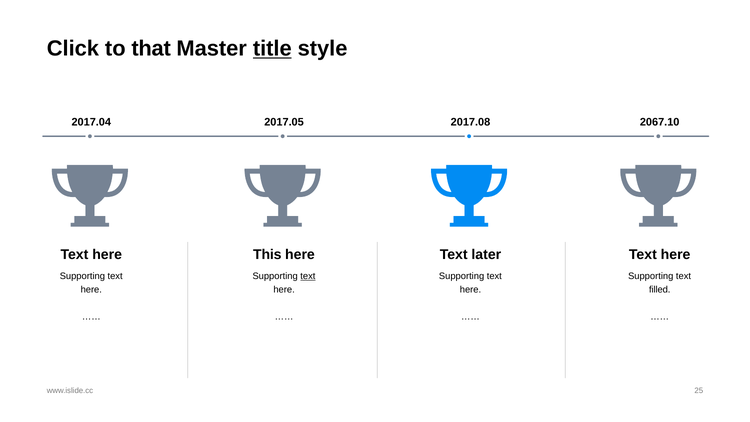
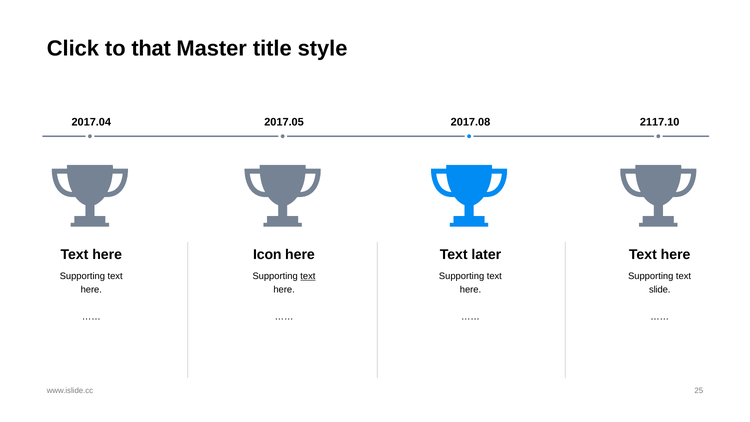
title underline: present -> none (272, 48)
2067.10: 2067.10 -> 2117.10 (660, 122)
This: This -> Icon (267, 254)
filled: filled -> slide (660, 290)
